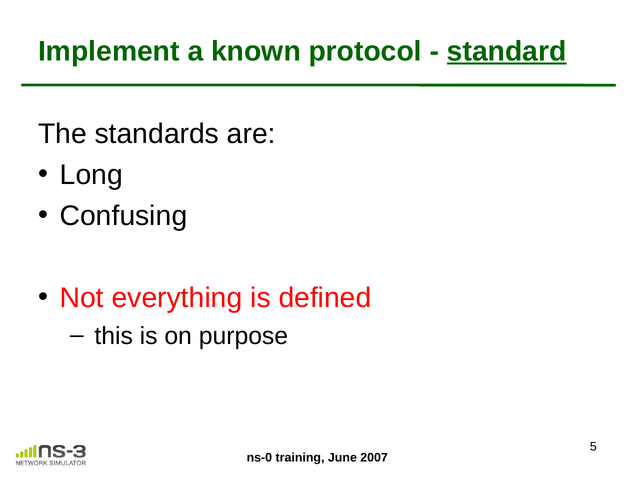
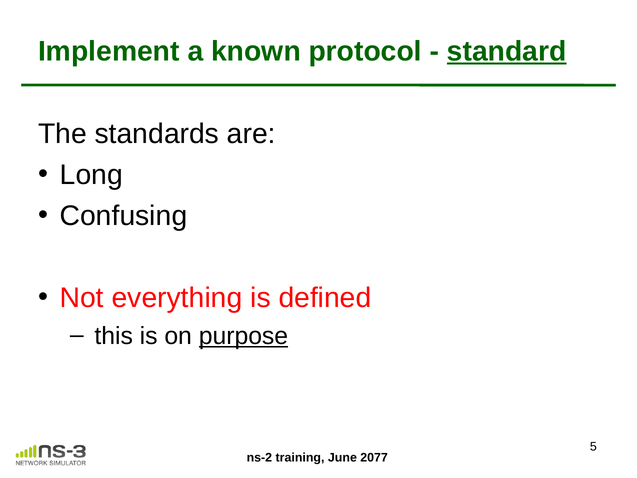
purpose underline: none -> present (243, 336)
ns-0: ns-0 -> ns-2 (259, 457)
2007: 2007 -> 2077 (374, 457)
